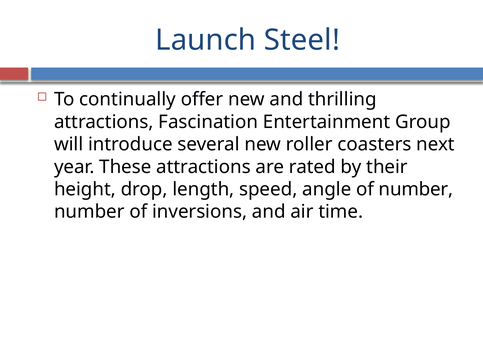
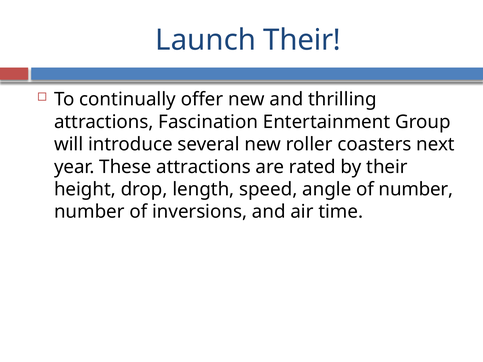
Launch Steel: Steel -> Their (302, 40)
